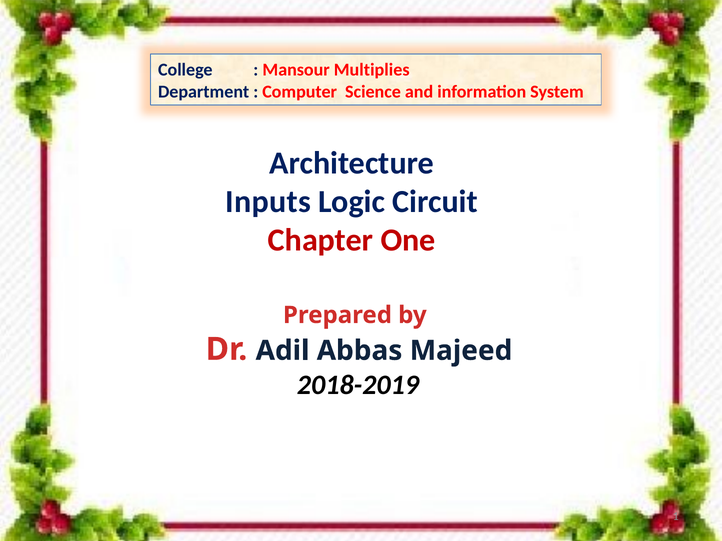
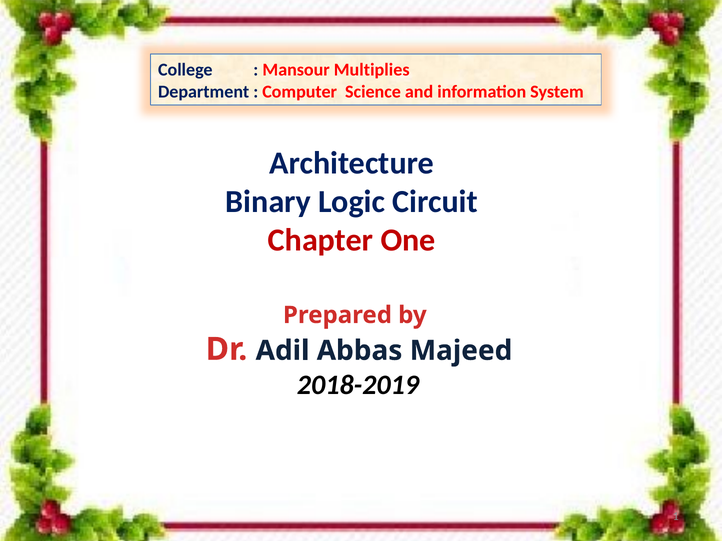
Inputs: Inputs -> Binary (268, 202)
